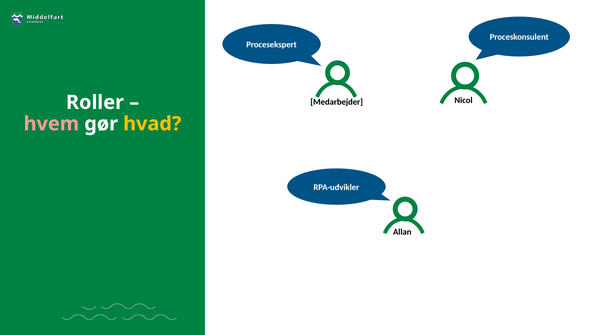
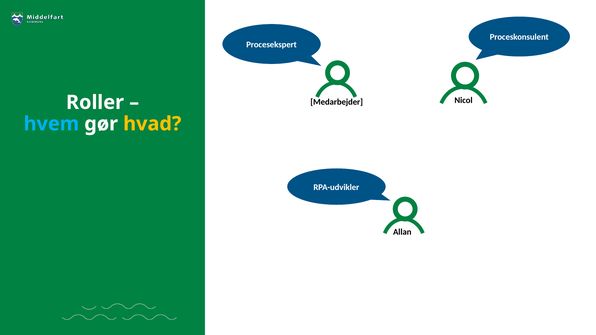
hvem colour: pink -> light blue (51, 124)
